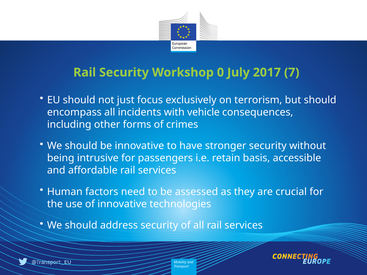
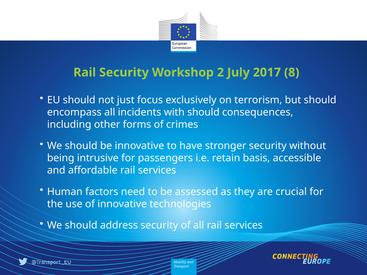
0: 0 -> 2 (220, 73)
7: 7 -> 8 (292, 73)
with vehicle: vehicle -> should (203, 112)
